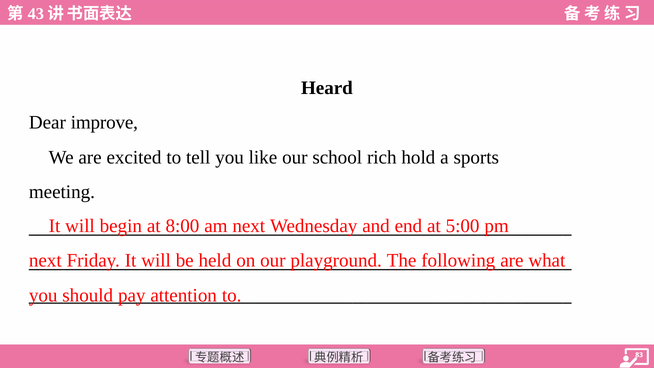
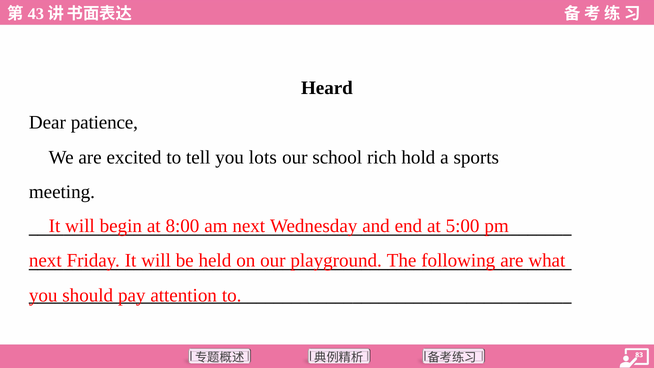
improve: improve -> patience (104, 122)
like: like -> lots (263, 157)
